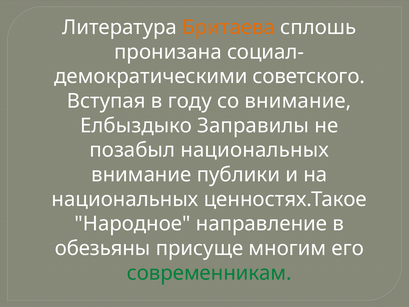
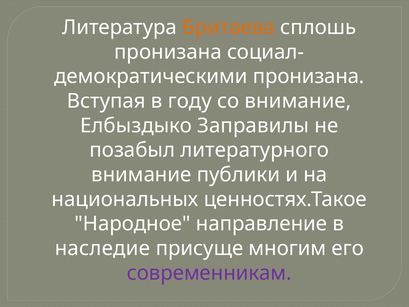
советского: советского -> пронизана (309, 76)
позабыл национальных: национальных -> литературного (255, 150)
обезьяны: обезьяны -> наследие (102, 248)
современникам colour: green -> purple (209, 273)
